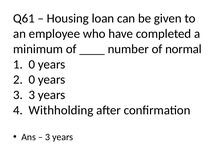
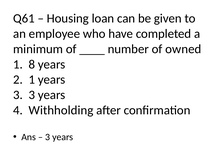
normal: normal -> owned (183, 49)
1 0: 0 -> 8 (32, 64)
2 0: 0 -> 1 (32, 80)
